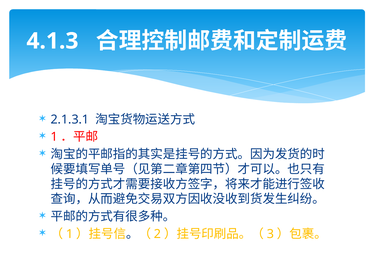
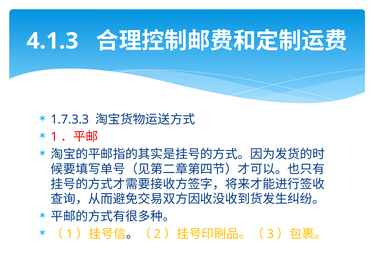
2.1.3.1: 2.1.3.1 -> 1.7.3.3 (70, 120)
